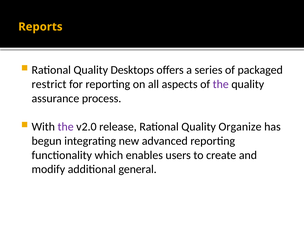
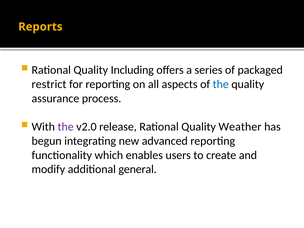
Desktops: Desktops -> Including (132, 70)
the colour: purple -> blue (221, 84)
Organize: Organize -> Weather (240, 127)
